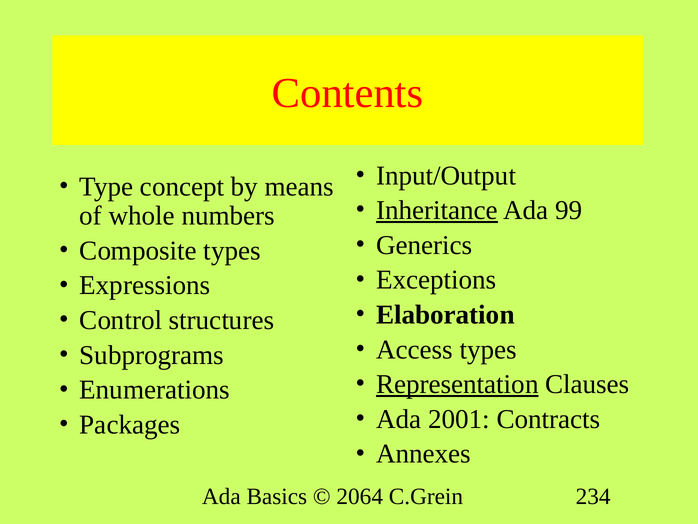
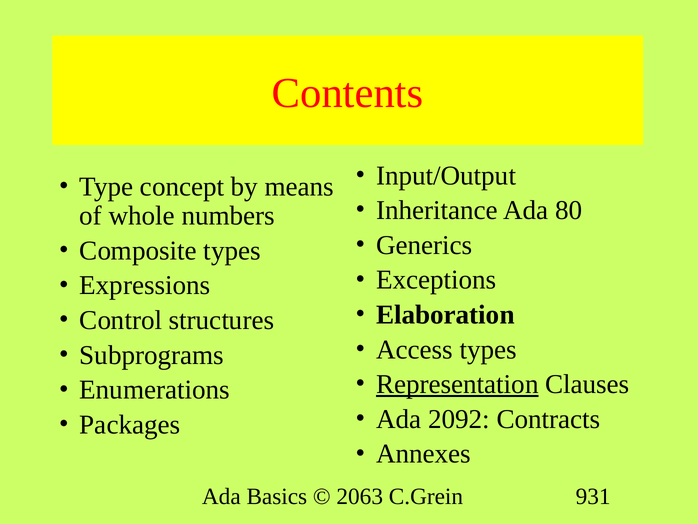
Inheritance underline: present -> none (437, 210)
99: 99 -> 80 (569, 210)
2001: 2001 -> 2092 (459, 419)
2064: 2064 -> 2063 (360, 496)
234: 234 -> 931 (593, 496)
